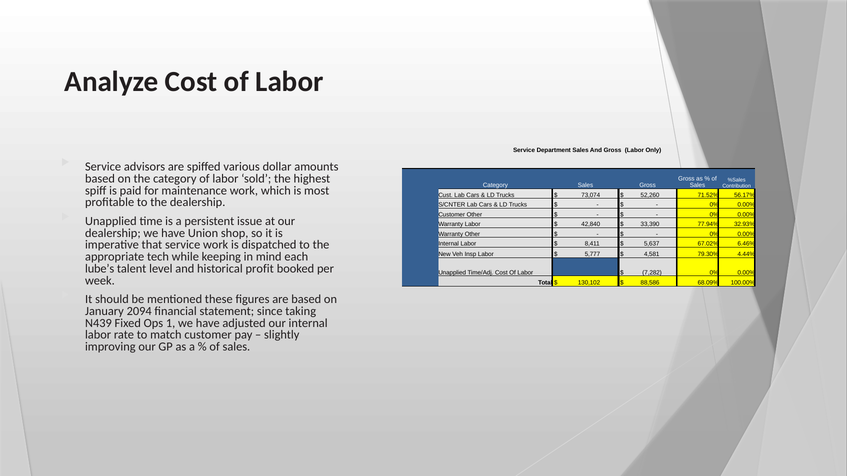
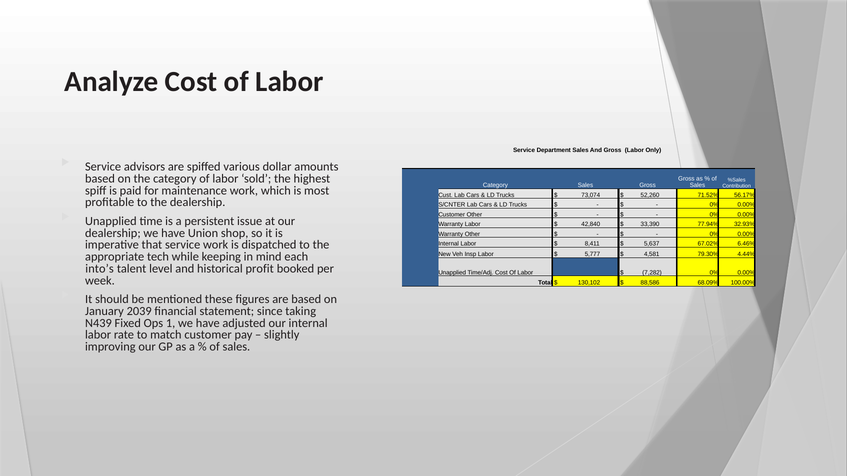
lube’s: lube’s -> into’s (100, 269)
2094: 2094 -> 2039 (139, 311)
